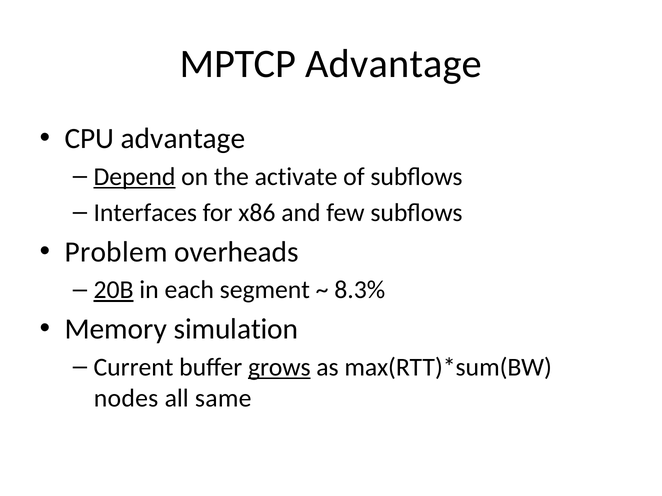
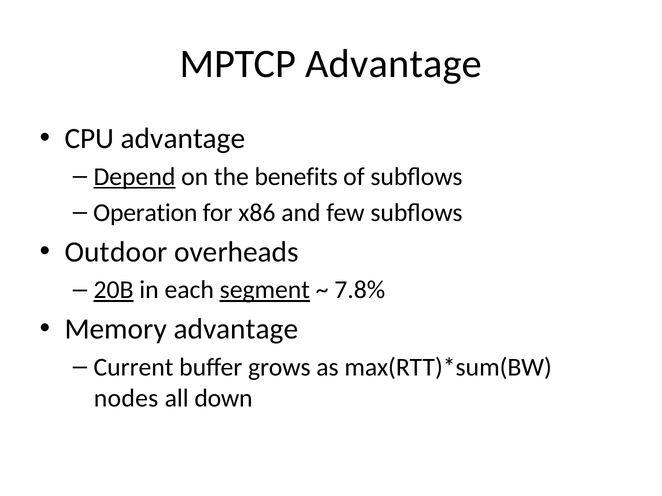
activate: activate -> benefits (296, 177)
Interfaces: Interfaces -> Operation (145, 213)
Problem: Problem -> Outdoor (116, 252)
segment underline: none -> present (265, 290)
8.3%: 8.3% -> 7.8% (360, 290)
Memory simulation: simulation -> advantage (236, 329)
grows underline: present -> none (279, 368)
same: same -> down (224, 398)
